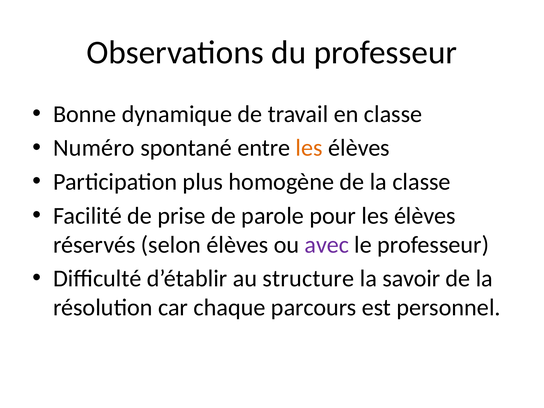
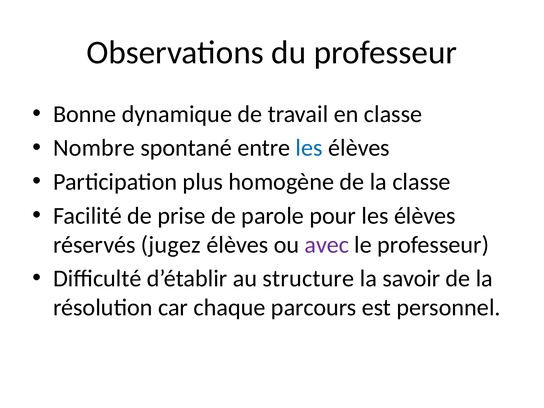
Numéro: Numéro -> Nombre (94, 148)
les colour: orange -> blue (309, 148)
selon: selon -> jugez (171, 245)
